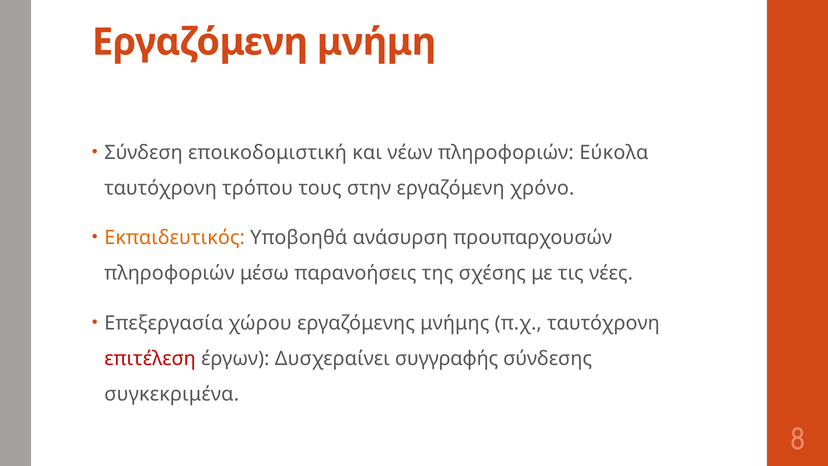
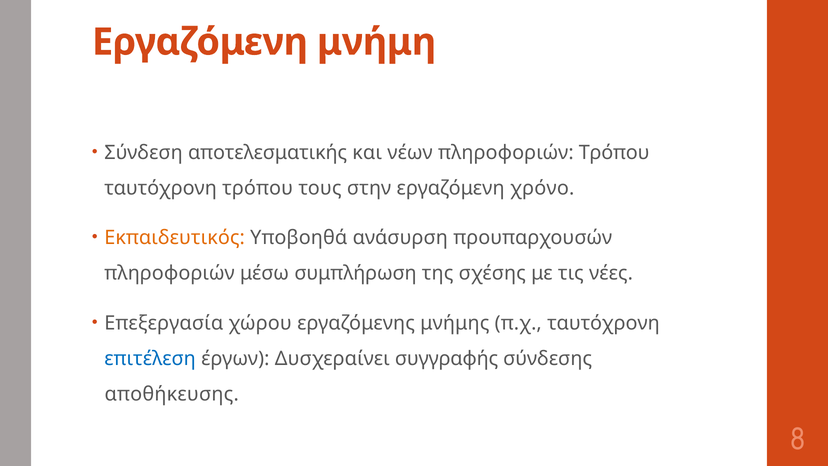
εποικοδομιστική: εποικοδομιστική -> αποτελεσματικής (268, 152)
πληροφοριών Εύκολα: Εύκολα -> Τρόπου (614, 152)
παρανοήσεις: παρανοήσεις -> συμπλήρωση (356, 273)
επιτέλεση colour: red -> blue (150, 358)
συγκεκριμένα: συγκεκριμένα -> αποθήκευσης (172, 394)
